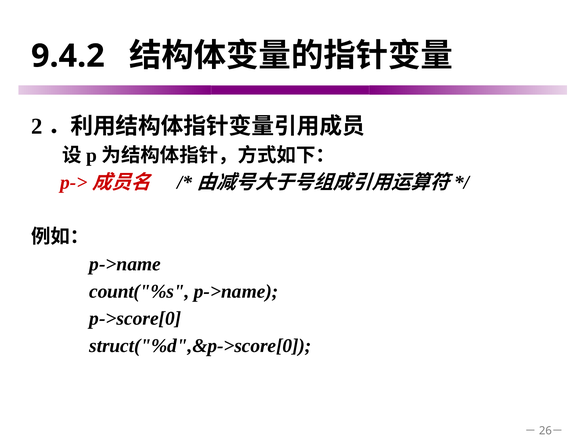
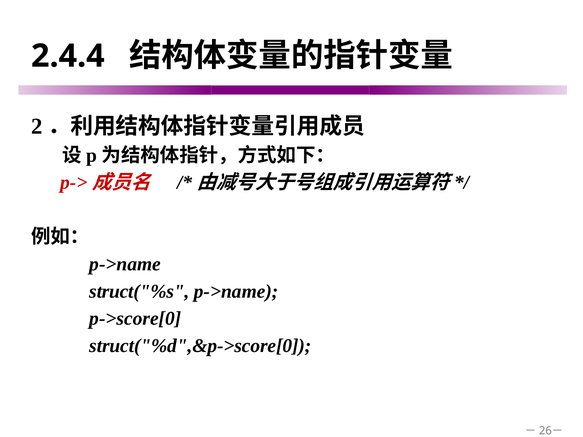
9.4.2: 9.4.2 -> 2.4.4 (68, 56)
count("%s: count("%s -> struct("%s (139, 291)
